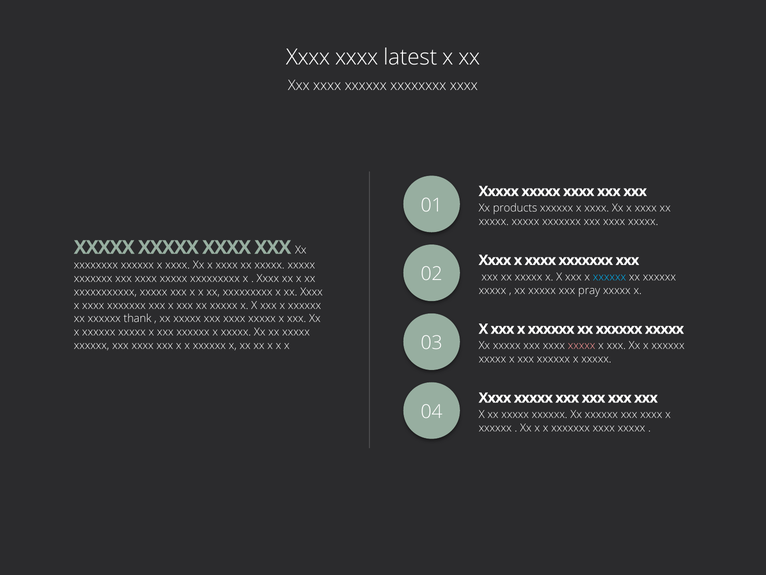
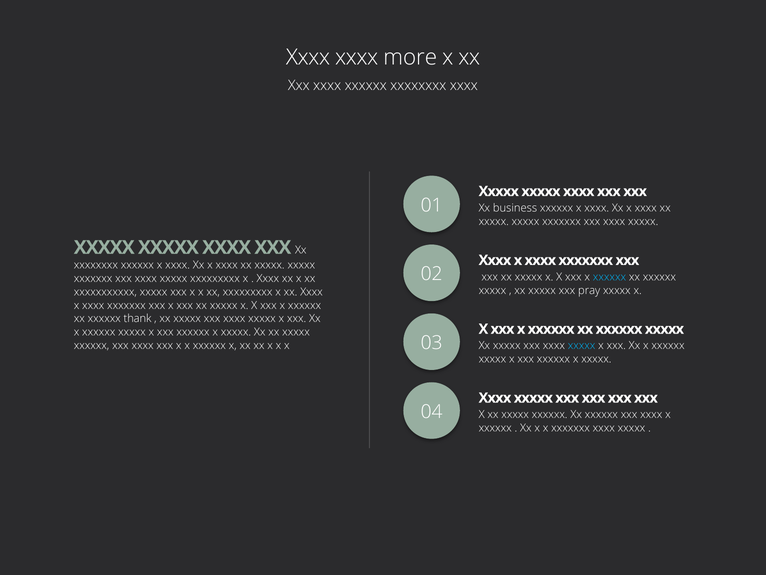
latest: latest -> more (410, 57)
products: products -> business (515, 208)
xxxxx colour: pink -> light blue (582, 345)
